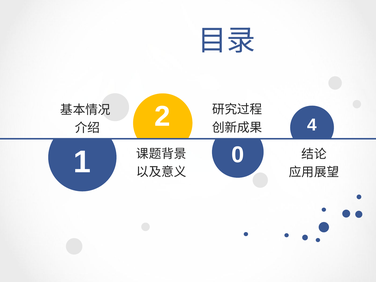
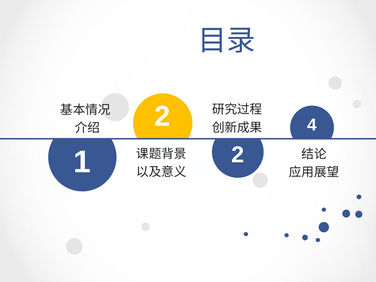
1 0: 0 -> 2 (238, 155)
